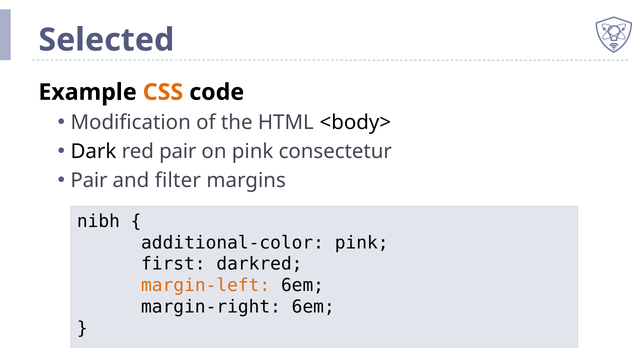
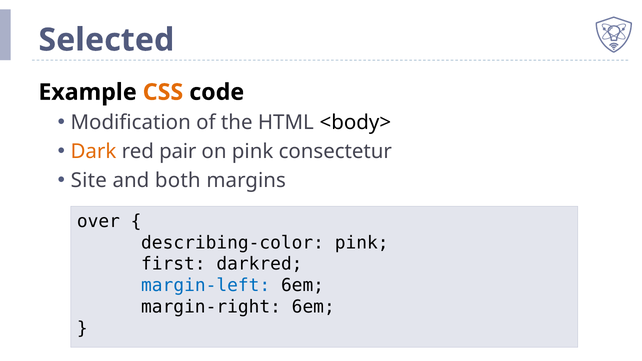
Dark colour: black -> orange (93, 152)
Pair: Pair -> Site (89, 181)
filter: filter -> both (178, 181)
nibh: nibh -> over (98, 221)
additional-color: additional-color -> describing-color (233, 243)
margin-left colour: orange -> blue (206, 286)
